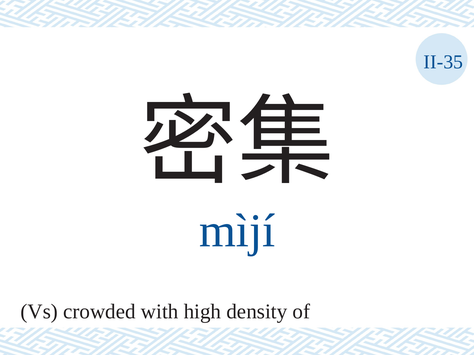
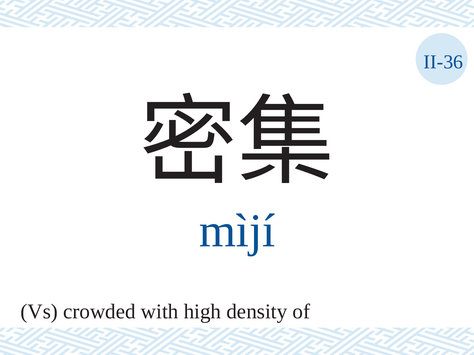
II-35: II-35 -> II-36 (443, 62)
